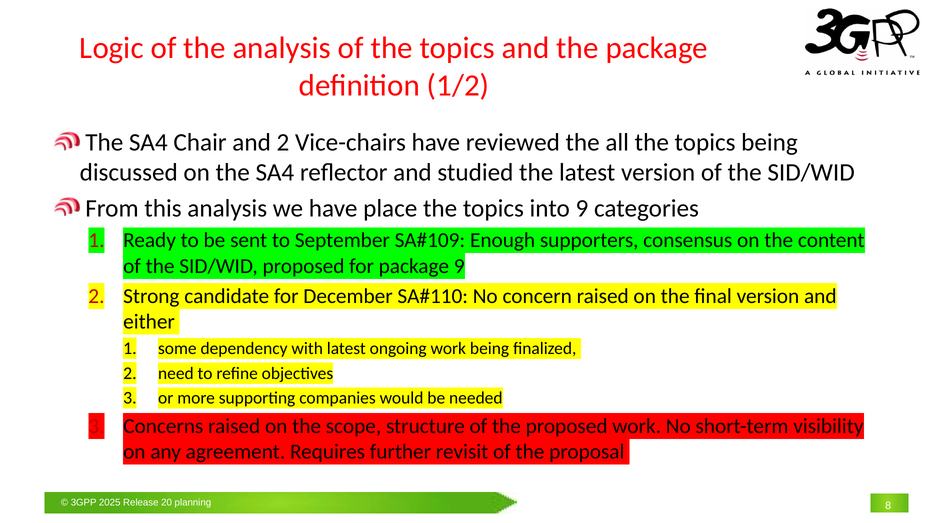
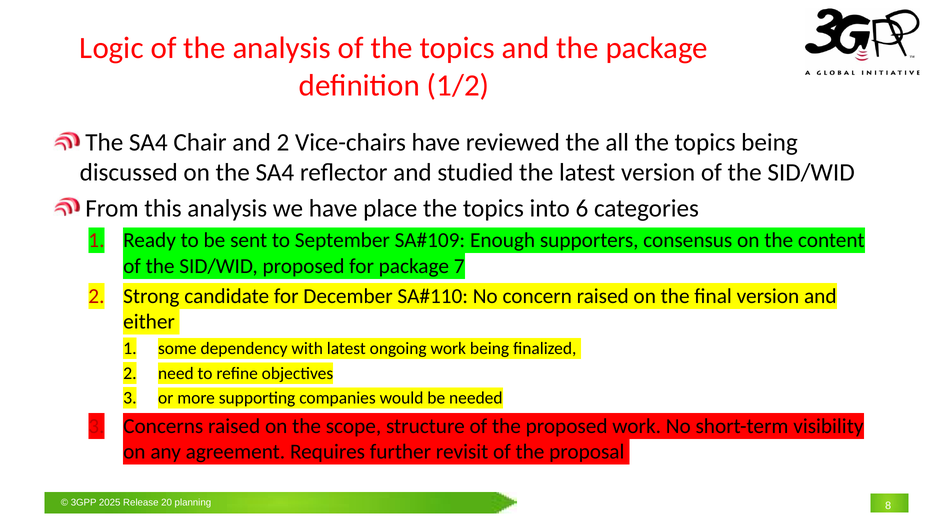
into 9: 9 -> 6 (582, 208)
package 9: 9 -> 7 (459, 266)
